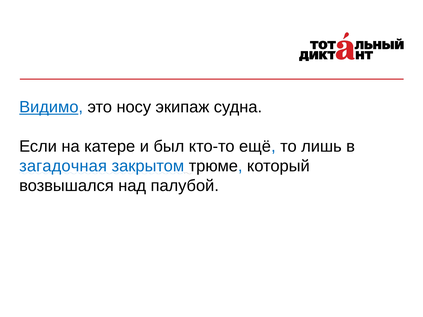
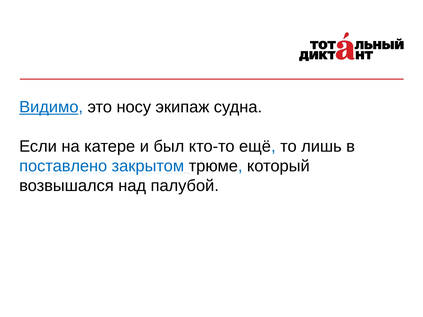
загадочная: загадочная -> поставлено (63, 166)
